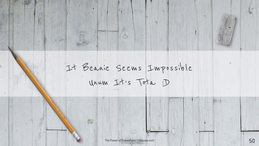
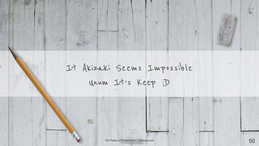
Beanie: Beanie -> Akizaki (96, 67)
Tota: Tota -> Keep (146, 81)
